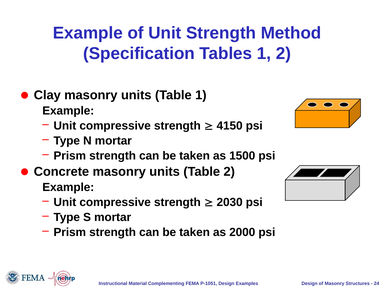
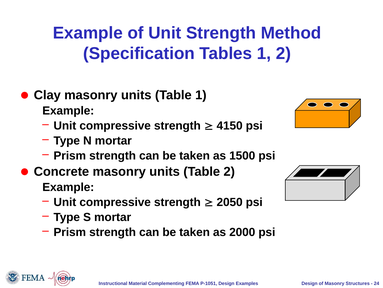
2030: 2030 -> 2050 (230, 202)
